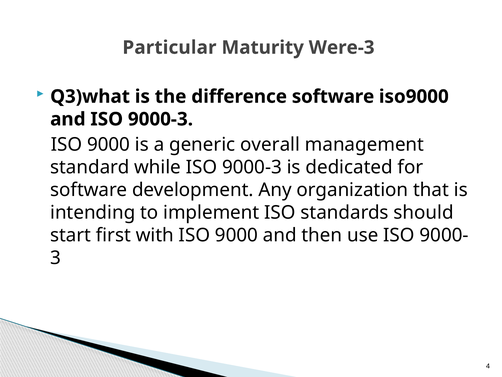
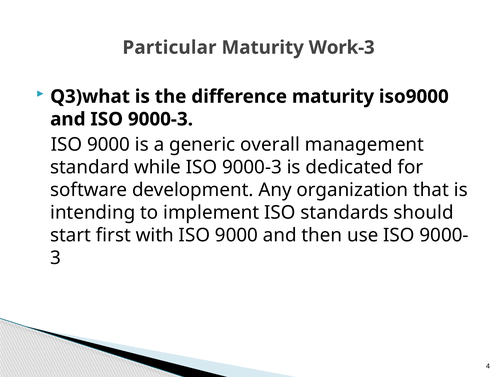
Were-3: Were-3 -> Work-3 (342, 47)
difference software: software -> maturity (333, 96)
